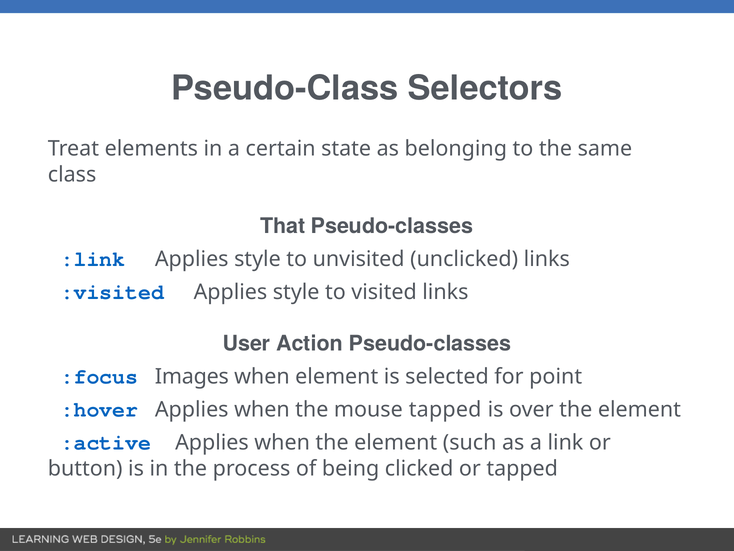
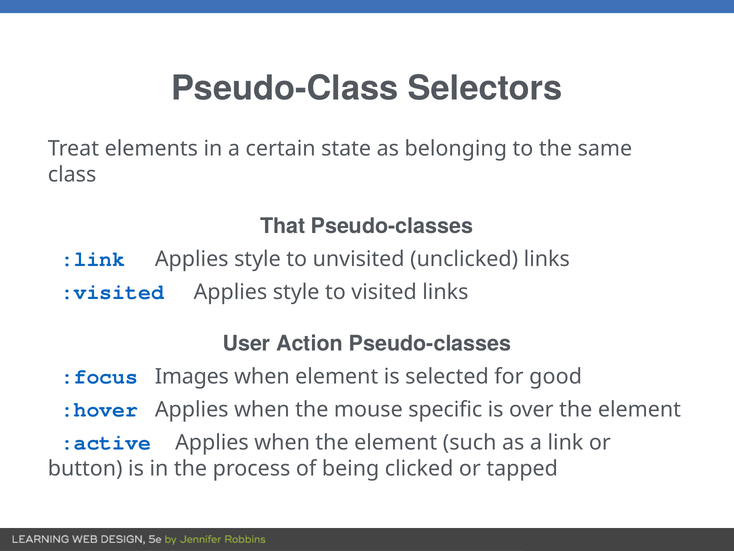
point: point -> good (556, 376)
mouse tapped: tapped -> specific (445, 409)
